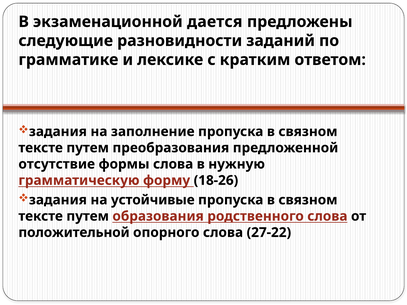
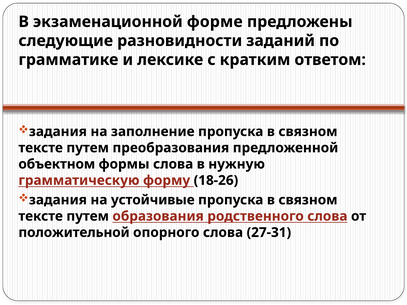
дается: дается -> форме (215, 22)
отсутствие: отсутствие -> объектном (57, 164)
27-22: 27-22 -> 27-31 (269, 233)
